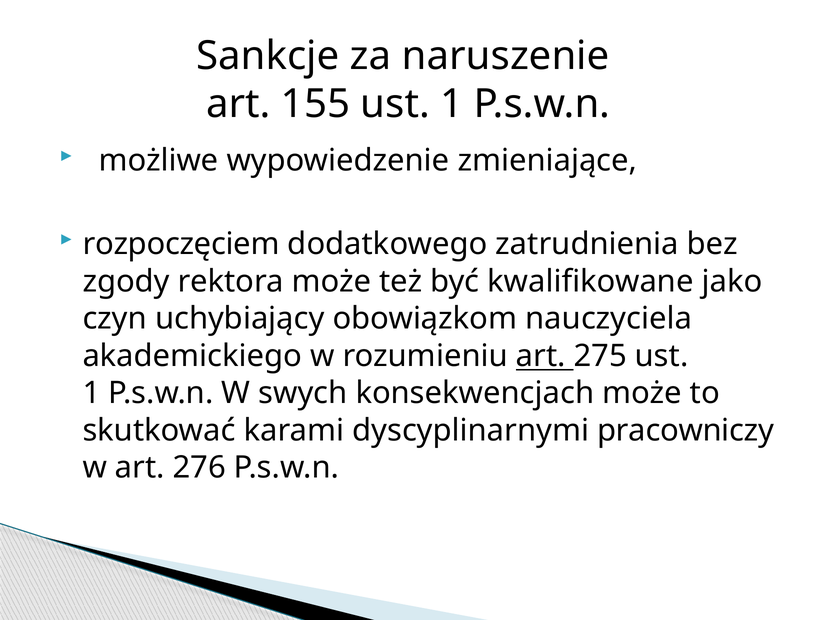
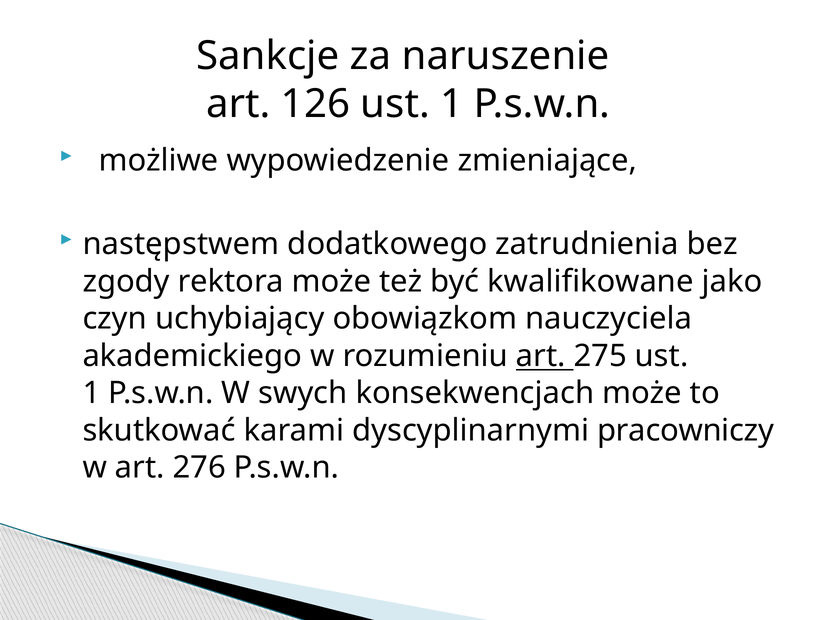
155: 155 -> 126 (316, 104)
rozpoczęciem: rozpoczęciem -> następstwem (181, 244)
